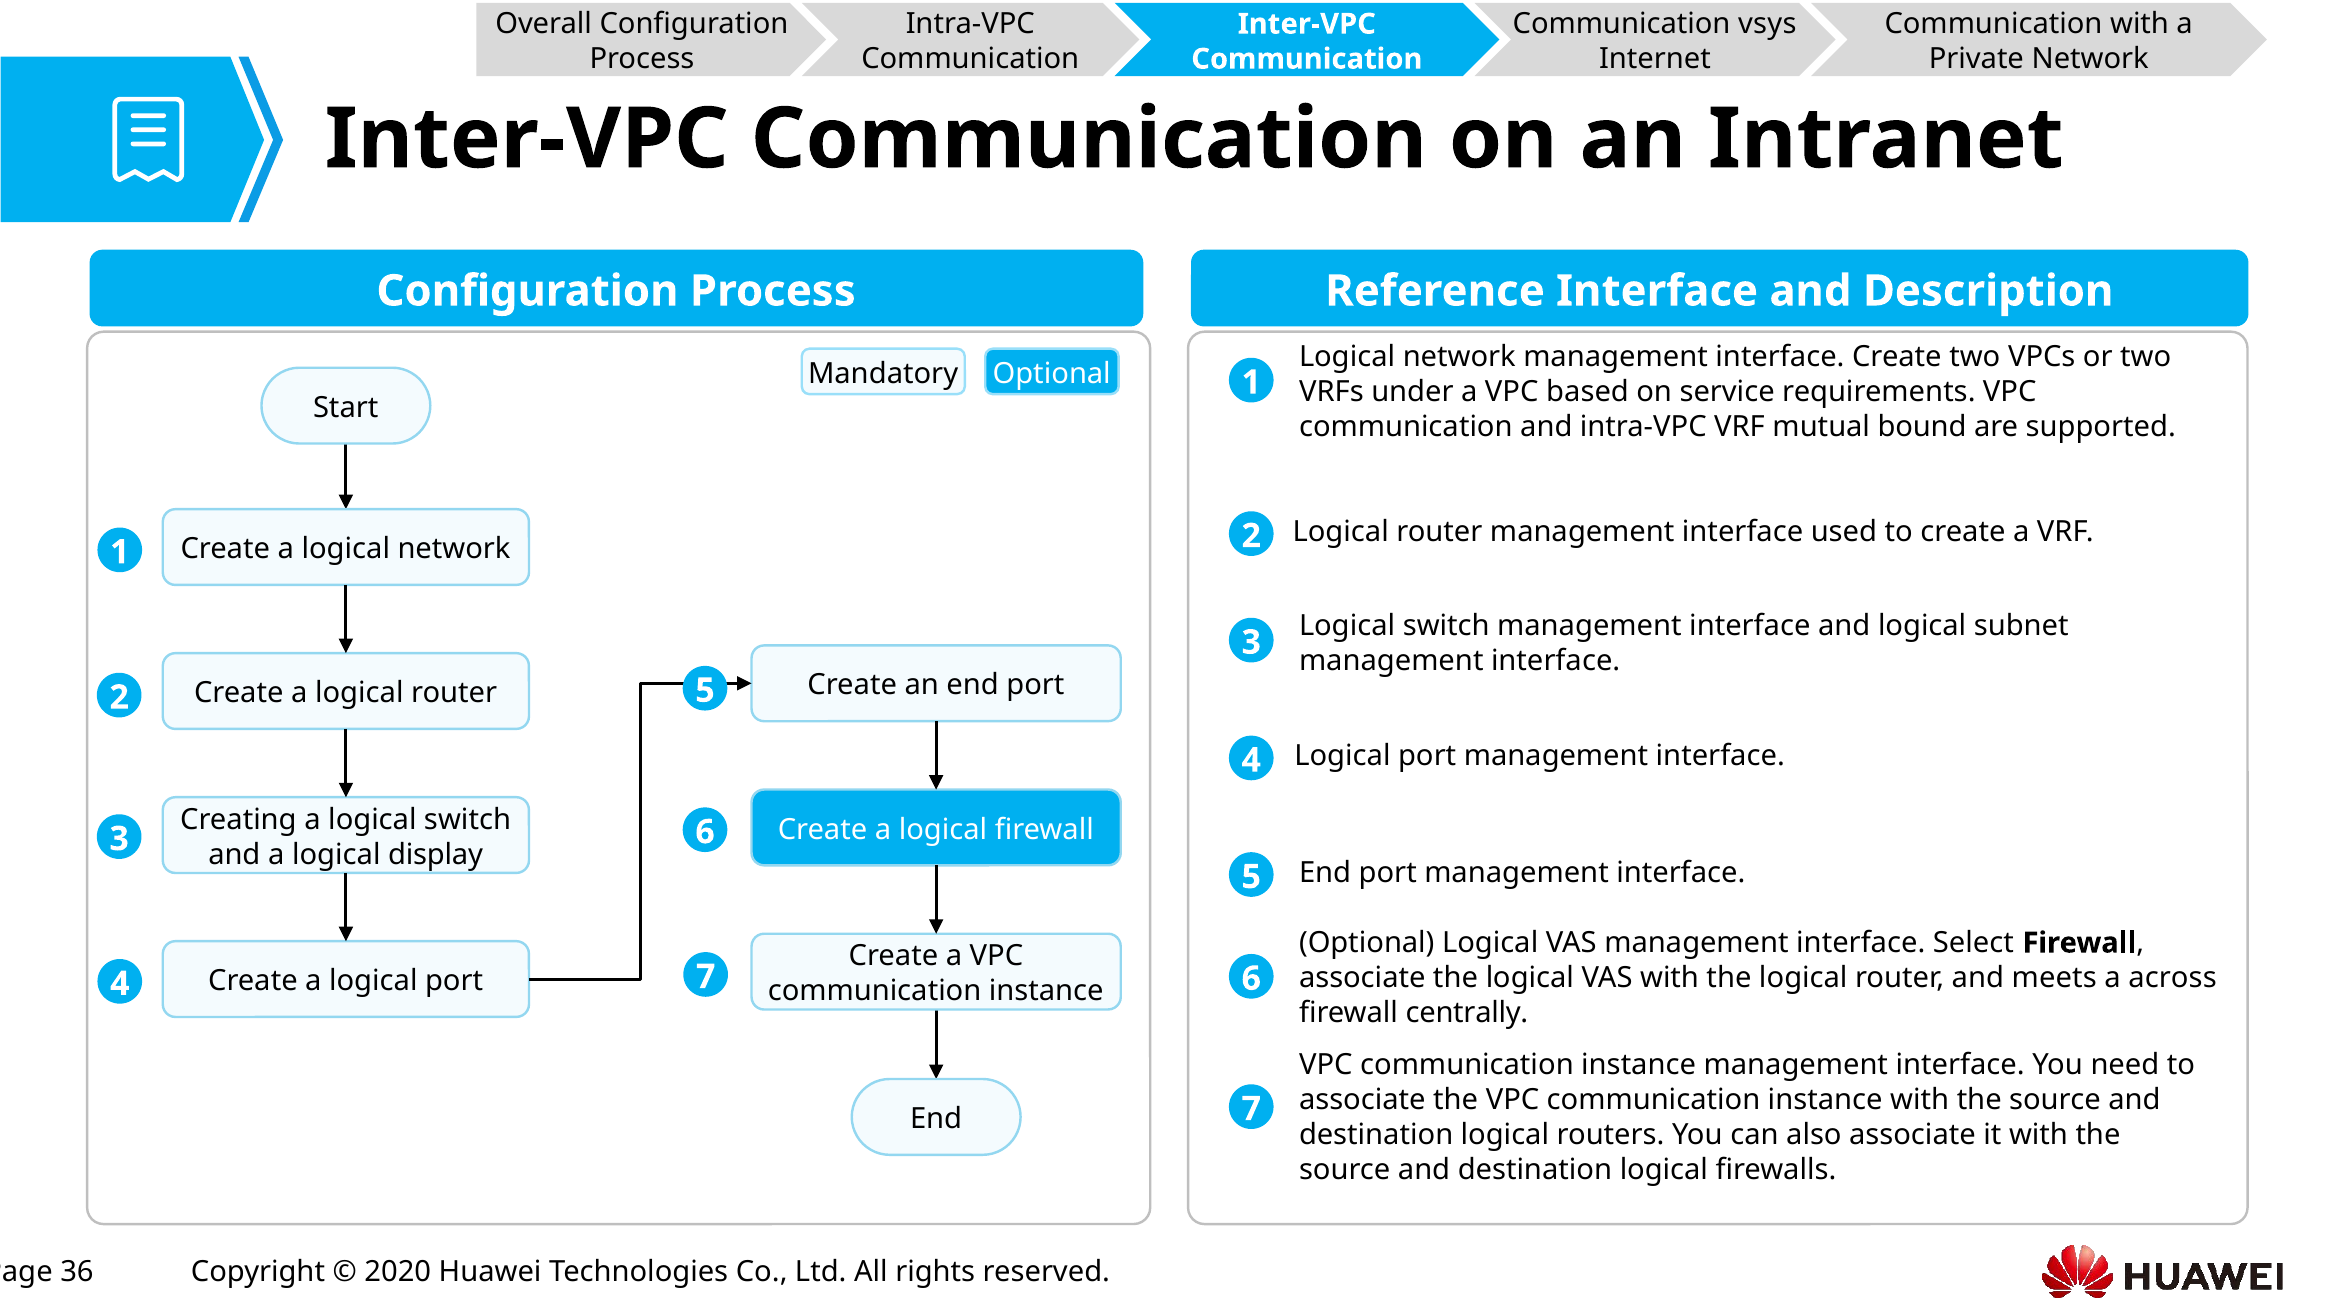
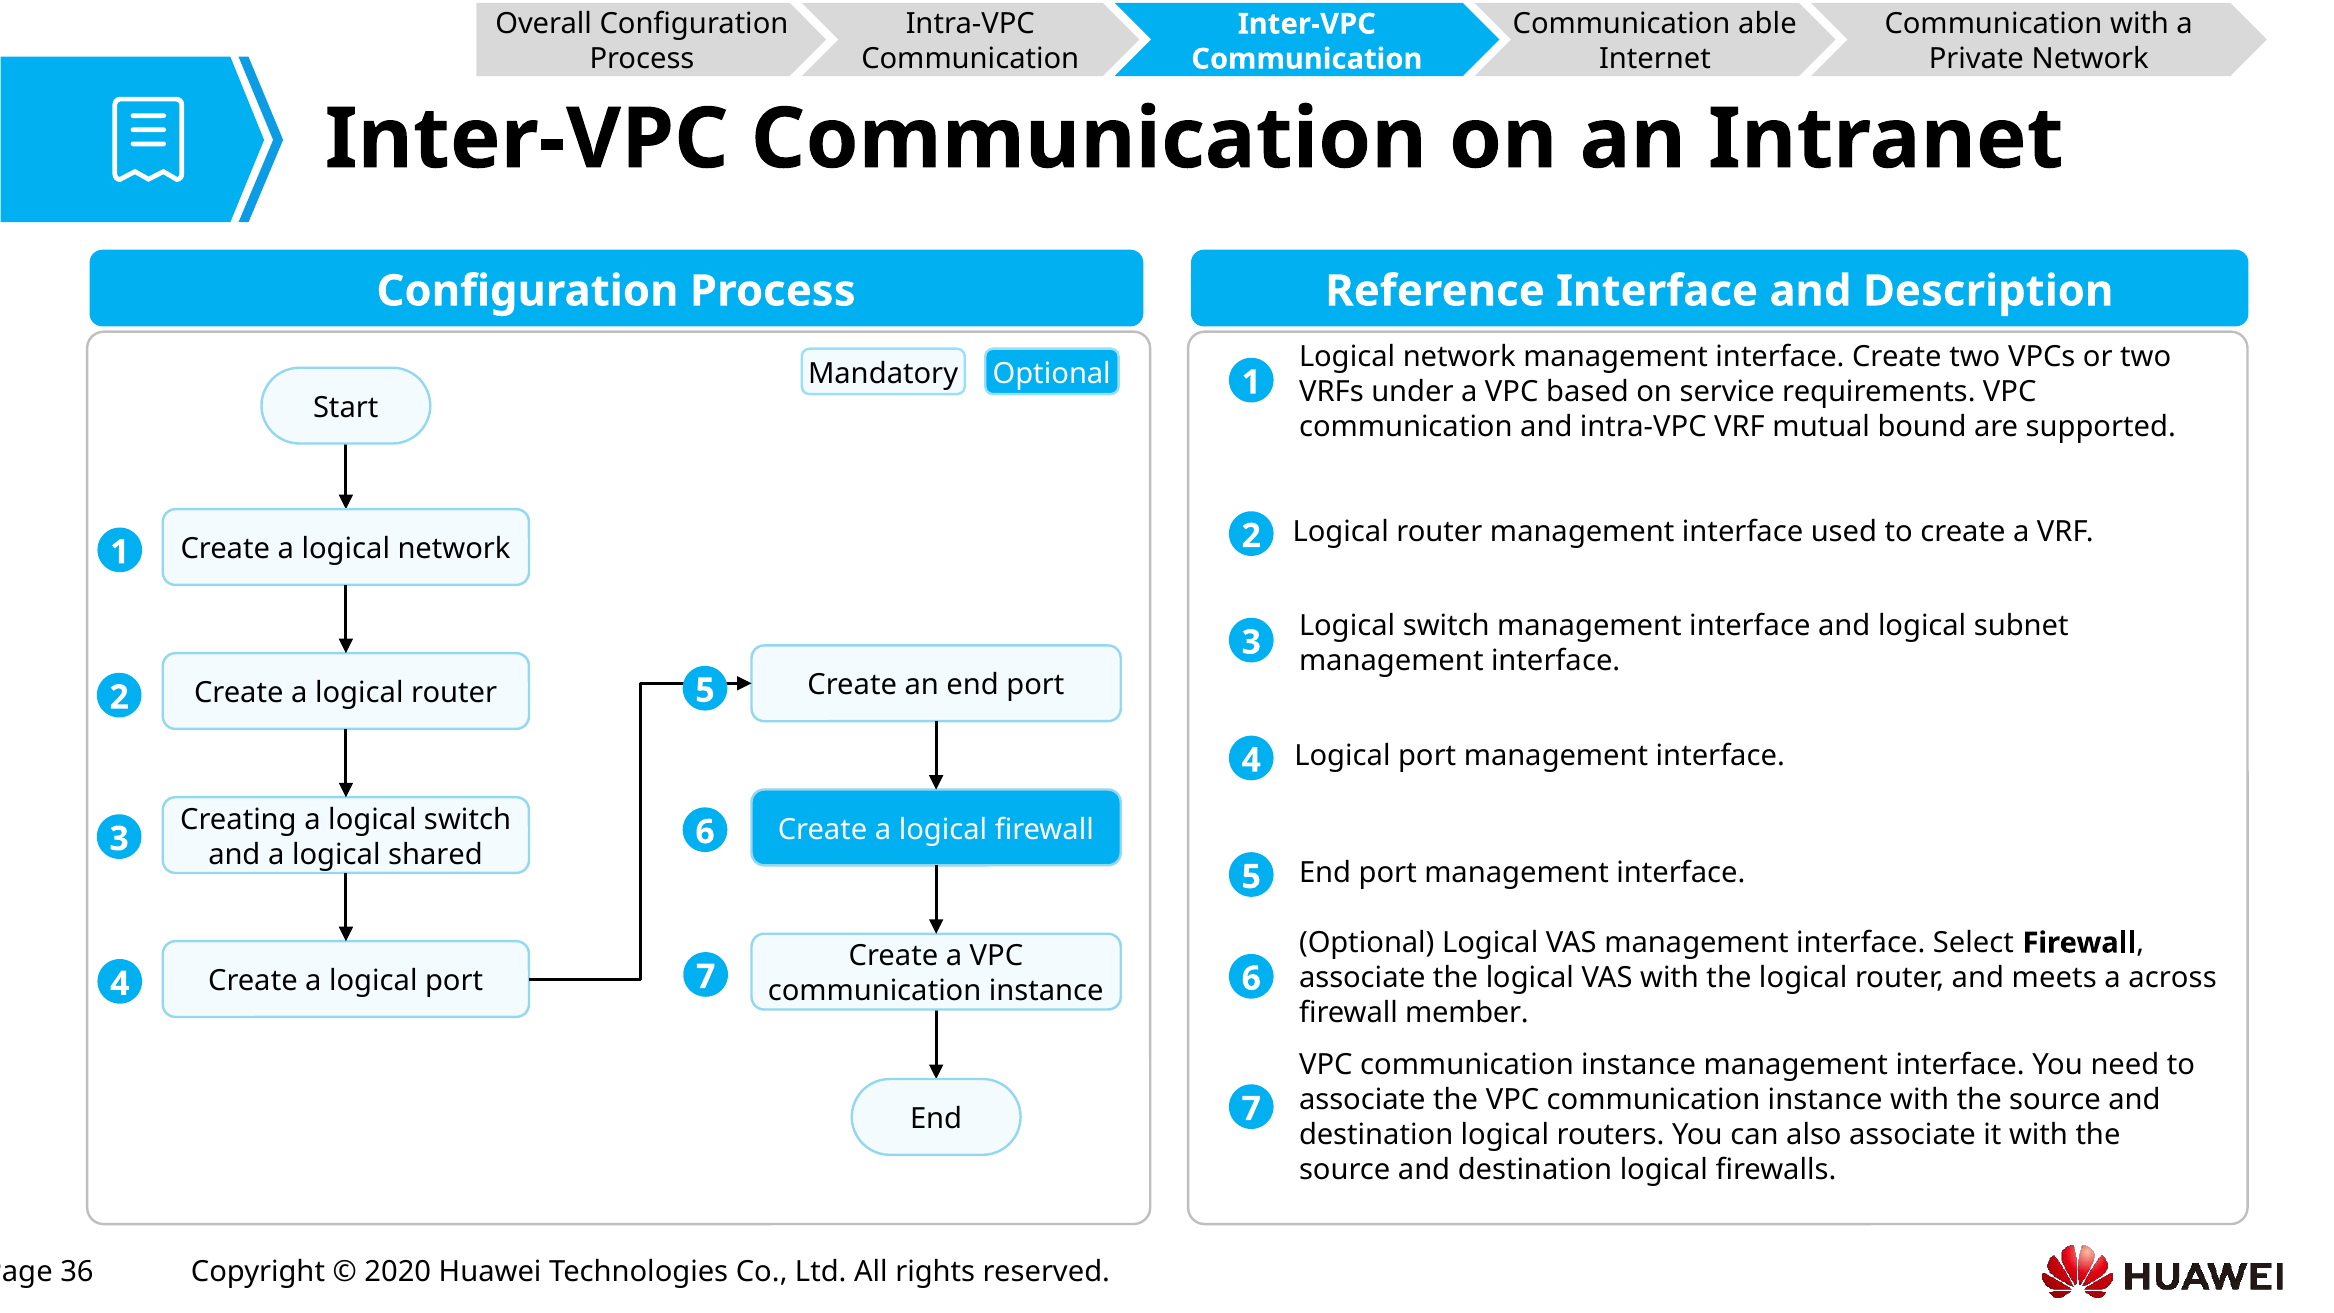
vsys: vsys -> able (1767, 24)
display: display -> shared (435, 854)
centrally: centrally -> member (1467, 1013)
